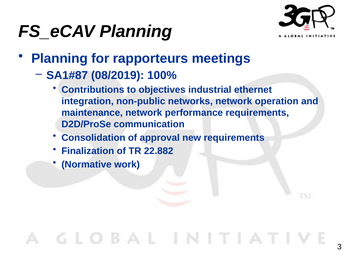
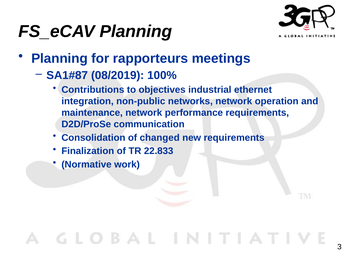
approval: approval -> changed (160, 138)
22.882: 22.882 -> 22.833 (159, 151)
